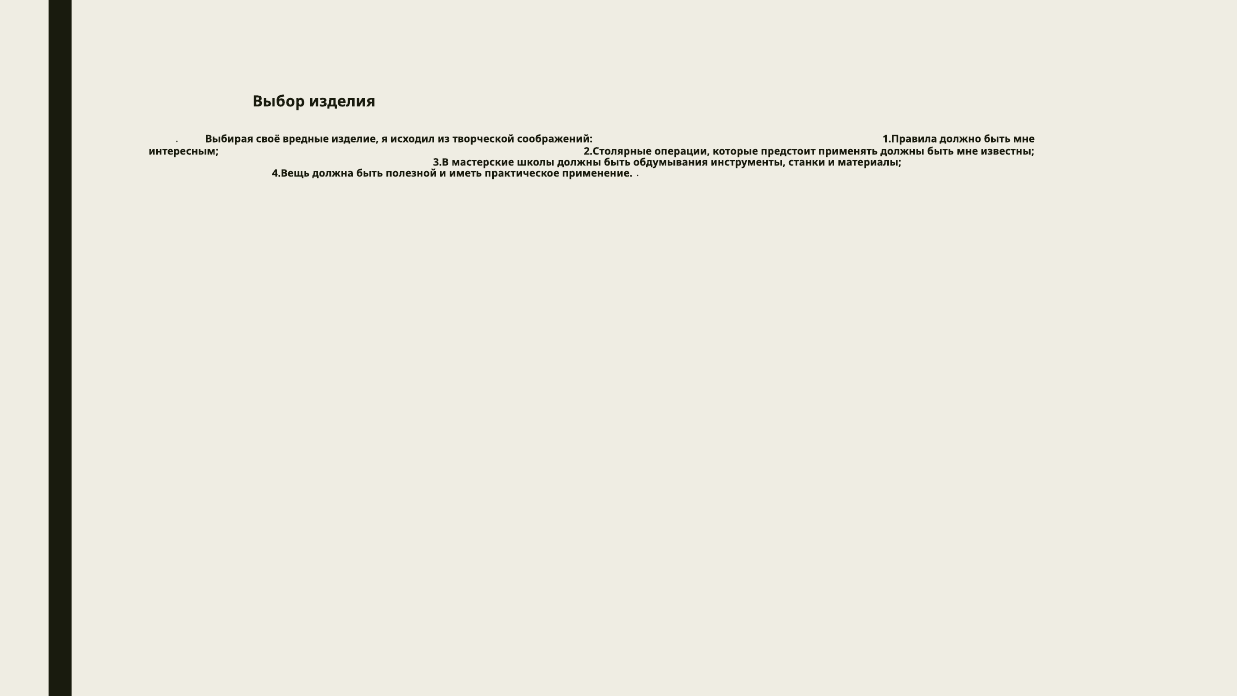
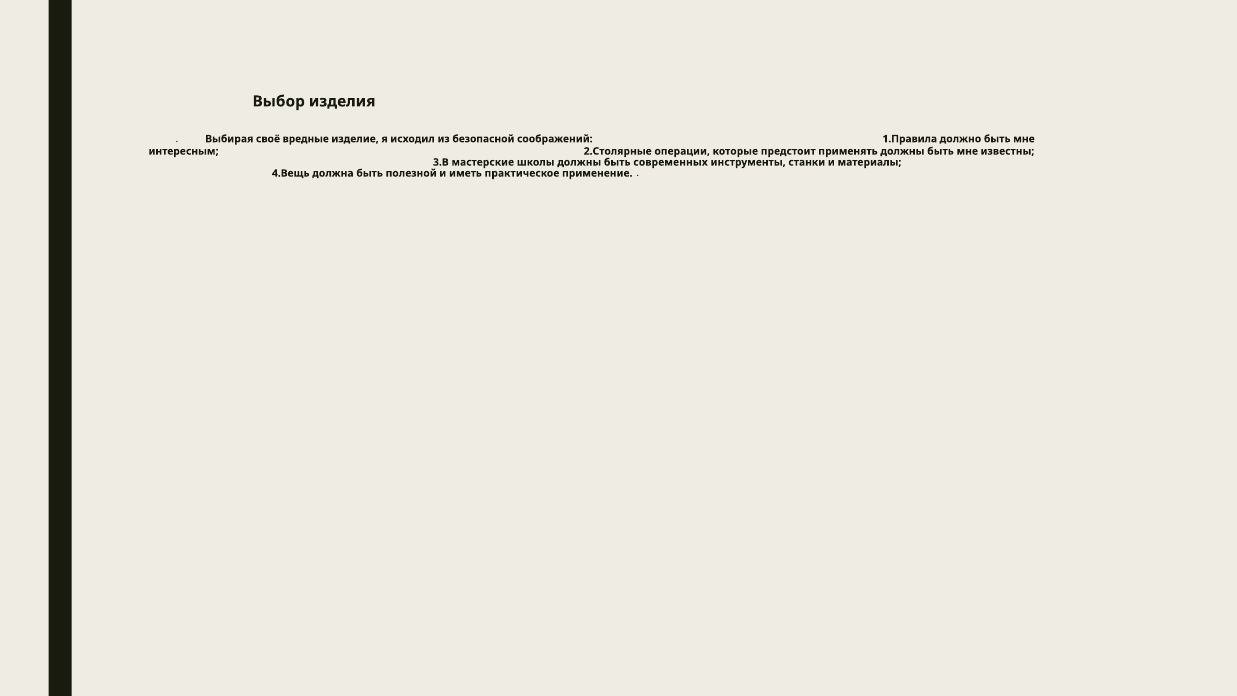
творческой: творческой -> безопасной (483, 139)
обдумывания: обдумывания -> современных (671, 162)
